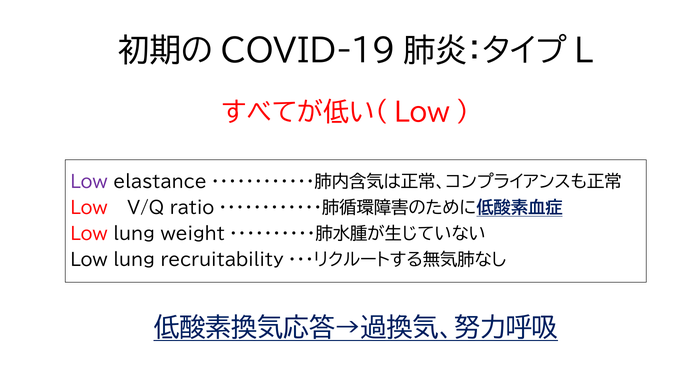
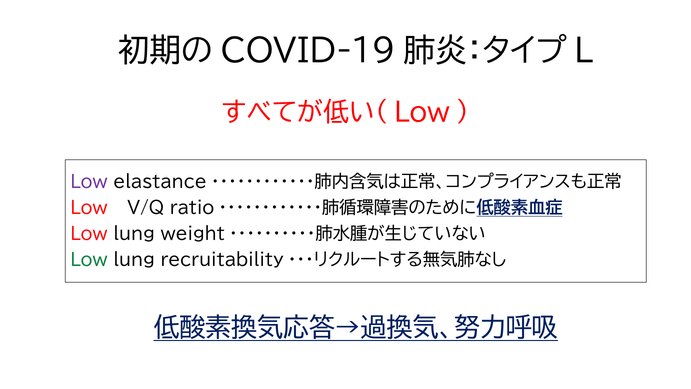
Low colour: black -> green (89, 260)
